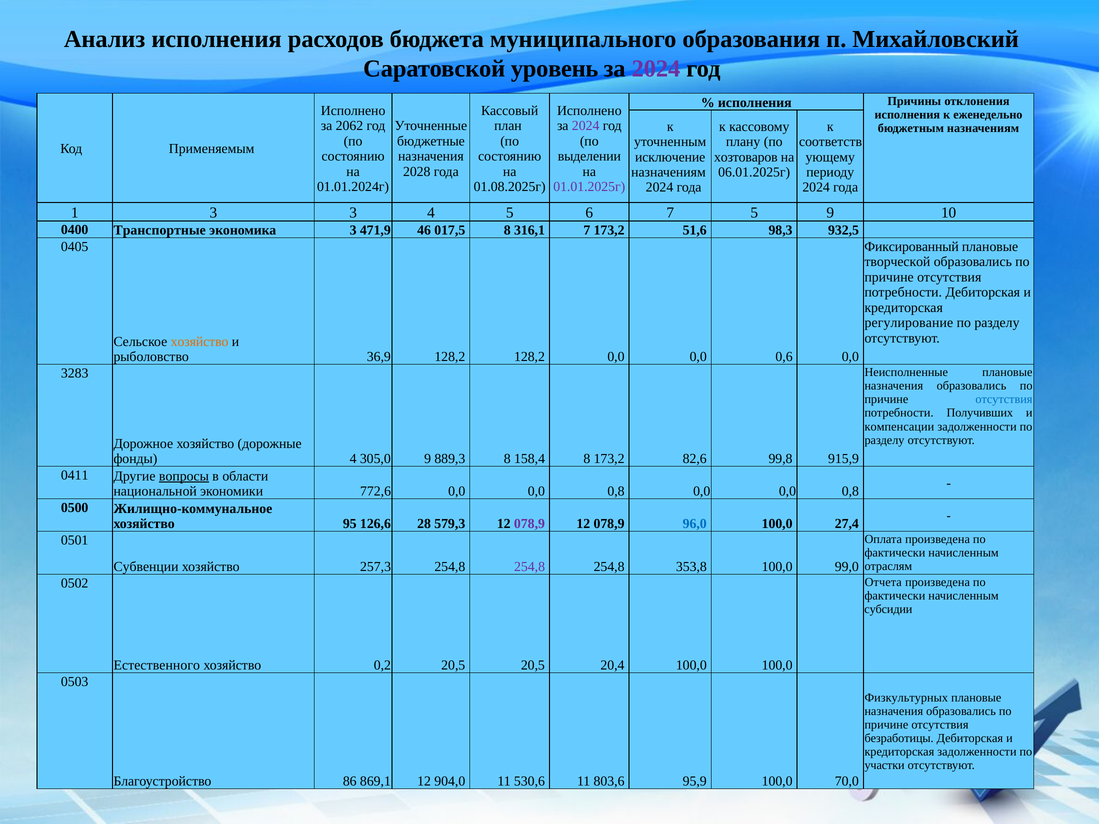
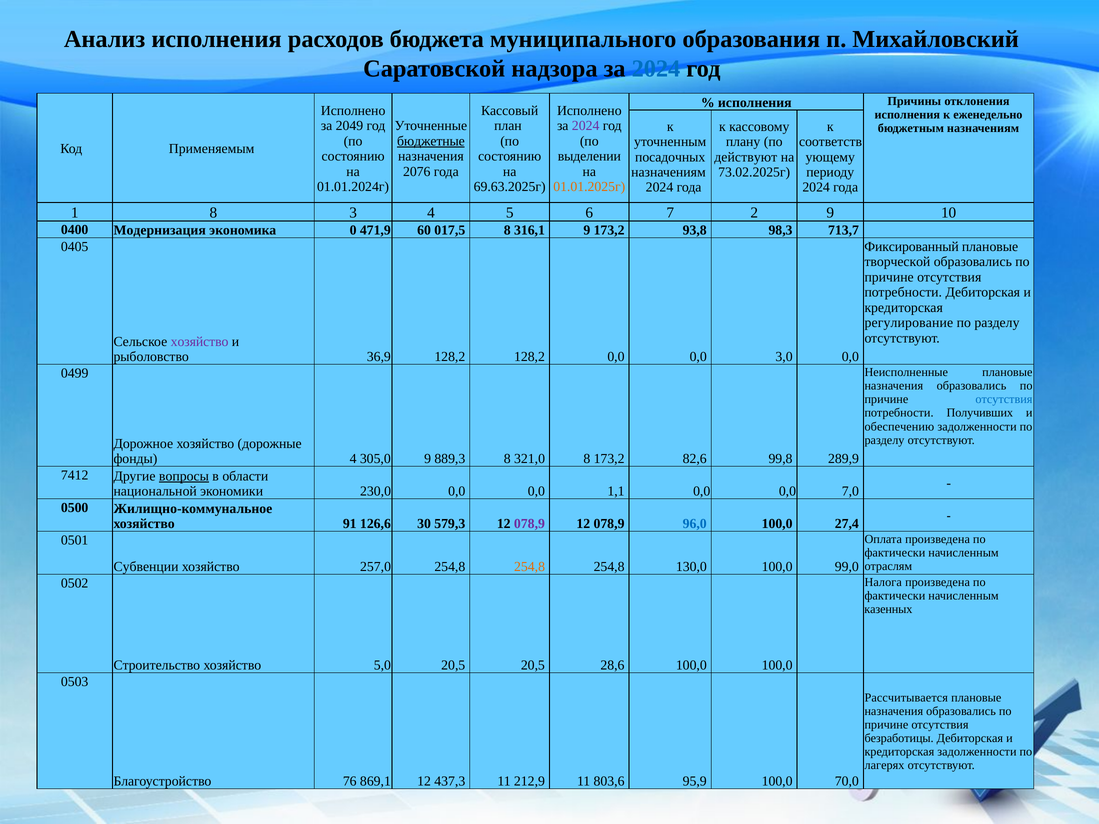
уровень: уровень -> надзора (554, 69)
2024 colour: purple -> blue (656, 69)
2062: 2062 -> 2049 (349, 126)
бюджетные underline: none -> present (431, 141)
исключение: исключение -> посадочных (670, 157)
хозтоваров: хозтоваров -> действуют (746, 157)
2028: 2028 -> 2076 (417, 172)
06.01.2025г: 06.01.2025г -> 73.02.2025г (754, 172)
01.08.2025г: 01.08.2025г -> 69.63.2025г (510, 187)
01.01.2025г colour: purple -> orange (589, 187)
1 3: 3 -> 8 (213, 213)
7 5: 5 -> 2 (754, 213)
Транспортные: Транспортные -> Модернизация (160, 230)
экономика 3: 3 -> 0 (353, 230)
46: 46 -> 60 (424, 230)
316,1 7: 7 -> 9 (587, 230)
51,6: 51,6 -> 93,8 (695, 230)
932,5: 932,5 -> 713,7 (844, 230)
хозяйство colour: orange -> purple (200, 342)
0,6: 0,6 -> 3,0 (784, 357)
3283: 3283 -> 0499 (75, 373)
компенсации: компенсации -> обеспечению (899, 427)
158,4: 158,4 -> 321,0 (530, 459)
915,9: 915,9 -> 289,9 (844, 459)
0411: 0411 -> 7412 (75, 475)
772,6: 772,6 -> 230,0 (376, 491)
0,8: 0,8 -> 1,1 (616, 491)
0,8: 0,8 -> 7,0 (850, 491)
95: 95 -> 91 (350, 524)
28: 28 -> 30 (424, 524)
257,3: 257,3 -> 257,0 (376, 567)
254,8 colour: purple -> orange (530, 567)
353,8: 353,8 -> 130,0 (691, 567)
Отчета: Отчета -> Налога (883, 582)
субсидии: субсидии -> казенных (888, 609)
Естественного: Естественного -> Строительство (157, 665)
0,2: 0,2 -> 5,0 (382, 665)
20,4: 20,4 -> 28,6 (612, 665)
Физкультурных: Физкультурных -> Рассчитывается (906, 698)
участки: участки -> лагерях (884, 766)
86: 86 -> 76 (350, 782)
904,0: 904,0 -> 437,3 (450, 782)
530,6: 530,6 -> 212,9 (529, 782)
